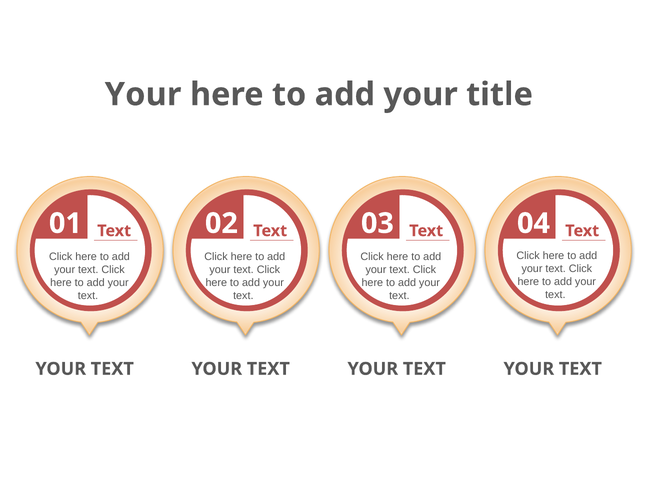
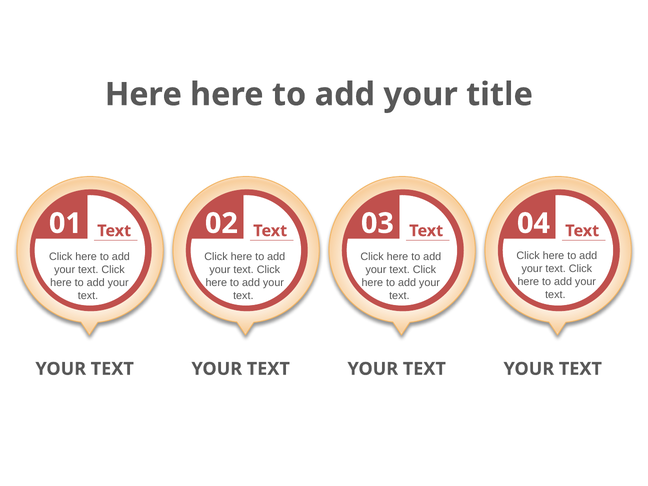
Your: Your -> Here (143, 94)
